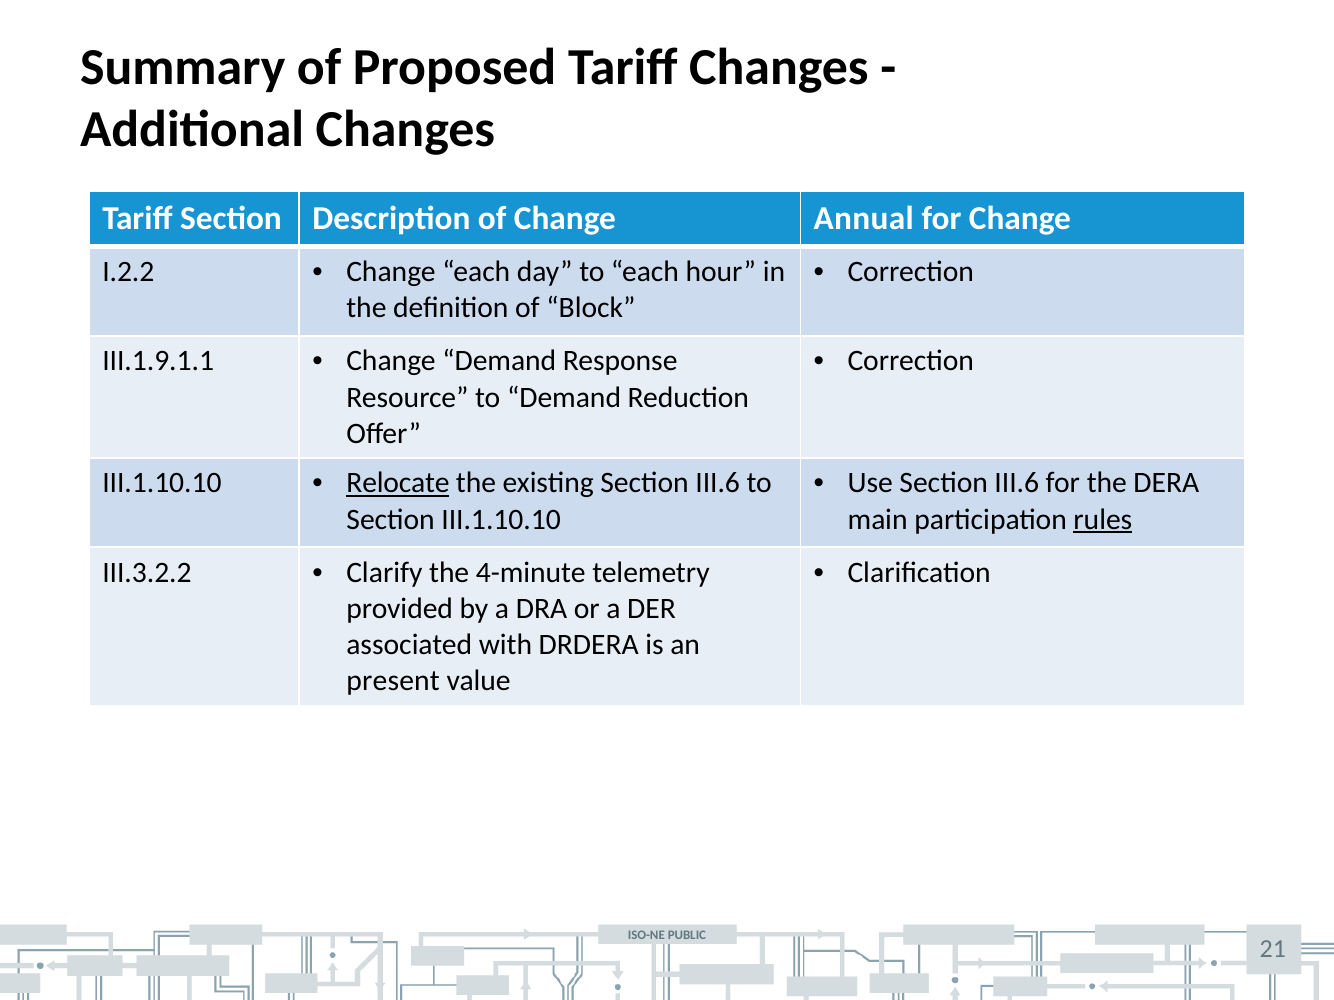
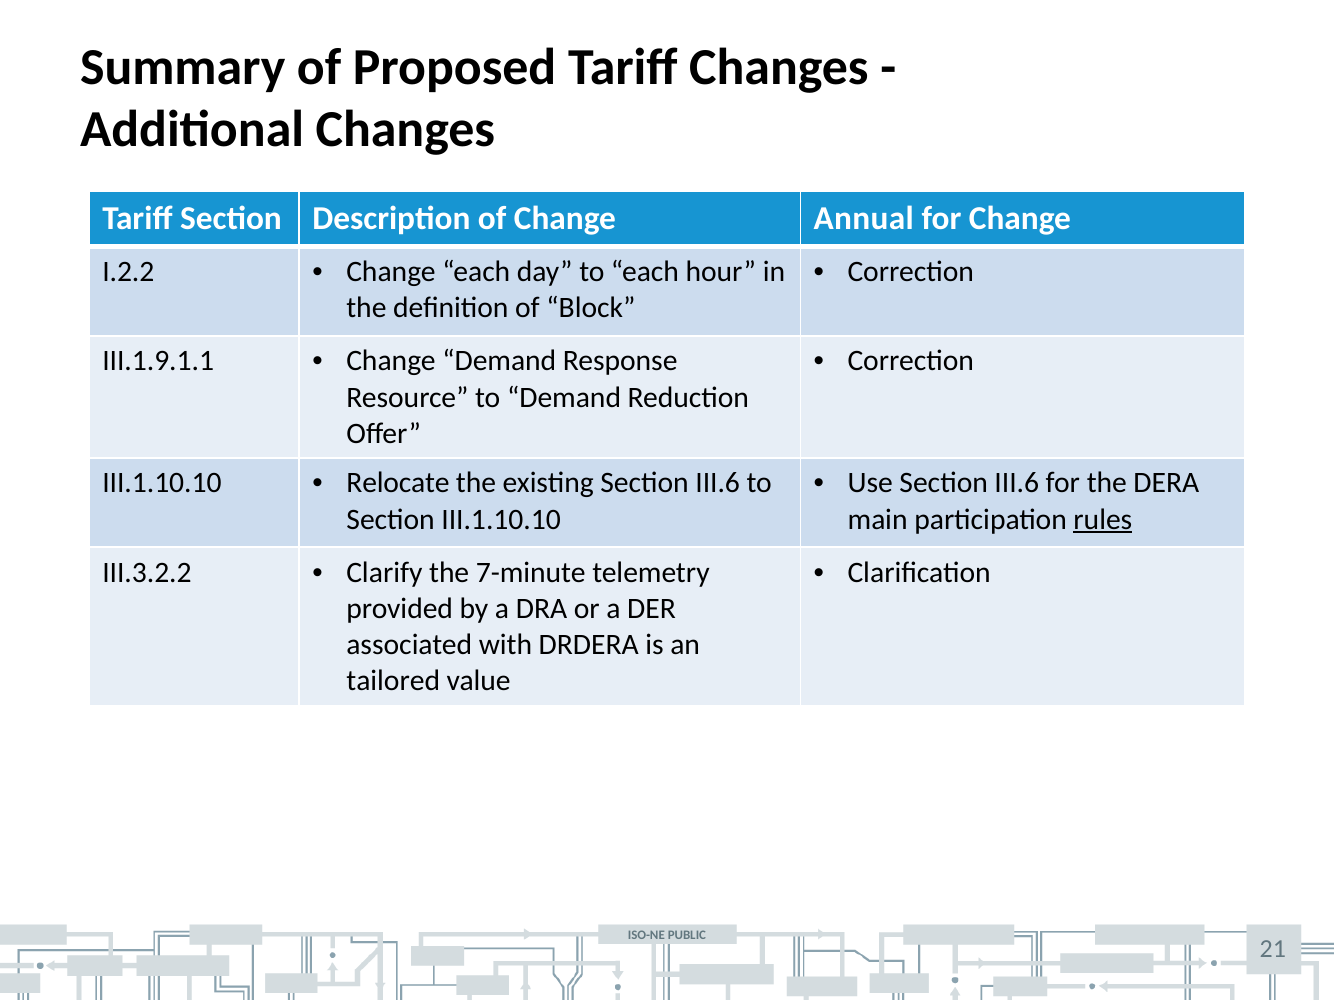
Relocate underline: present -> none (398, 483)
4-minute: 4-minute -> 7-minute (531, 573)
present: present -> tailored (393, 681)
